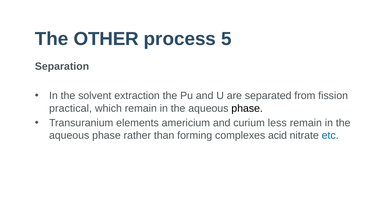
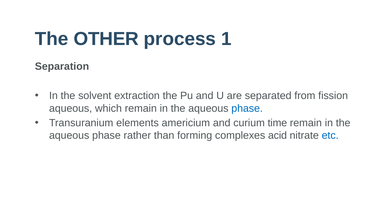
5: 5 -> 1 (226, 39)
practical: practical -> aqueous (71, 108)
phase colour: black -> blue (247, 108)
less: less -> time (277, 123)
